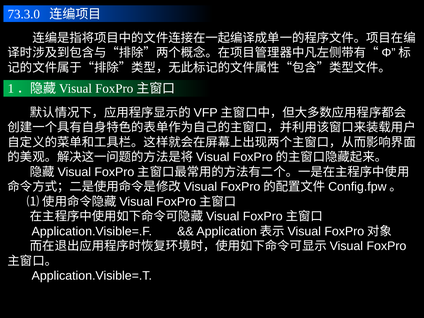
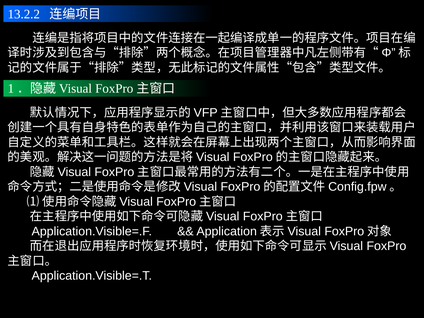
73.3.0: 73.3.0 -> 13.2.2 (24, 14)
